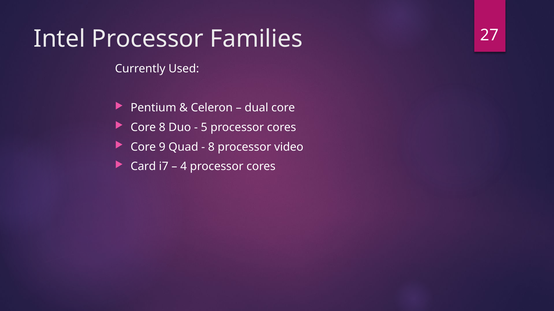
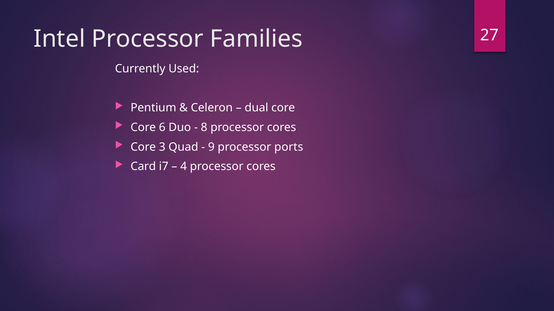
Core 8: 8 -> 6 (162, 128)
5: 5 -> 8 (204, 128)
9: 9 -> 3 (162, 147)
8: 8 -> 9 (211, 147)
video: video -> ports (289, 147)
